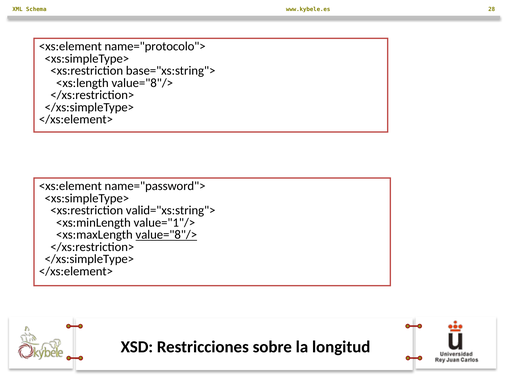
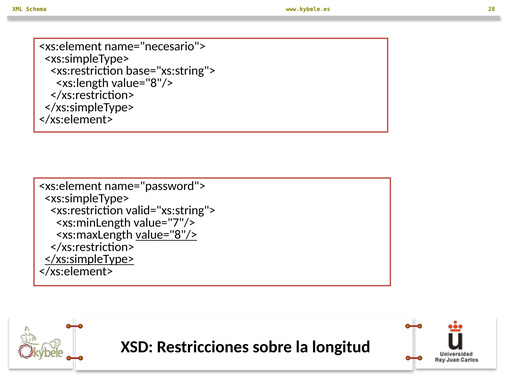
name="protocolo">: name="protocolo"> -> name="necesario"> (155, 46)
value="1"/>: value="1"/> -> value="7"/> (164, 223)
</xs:simpleType> underline: none -> present (89, 259)
